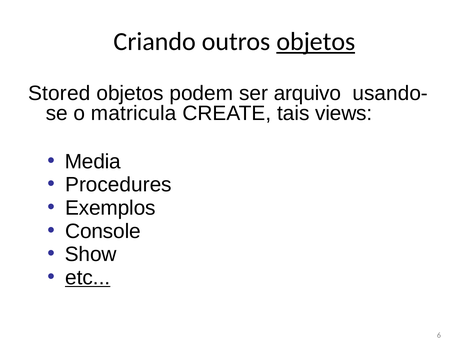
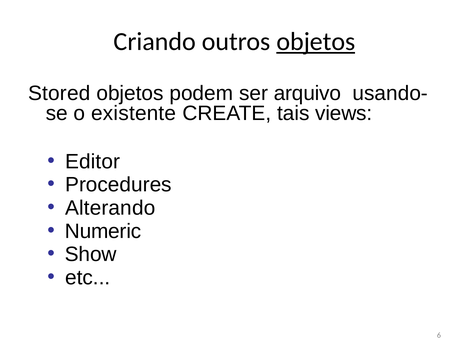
matricula: matricula -> existente (134, 114)
Media: Media -> Editor (93, 162)
Exemplos: Exemplos -> Alterando (110, 208)
Console: Console -> Numeric (103, 232)
etc underline: present -> none (88, 278)
